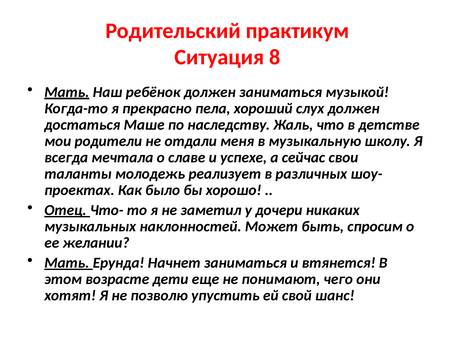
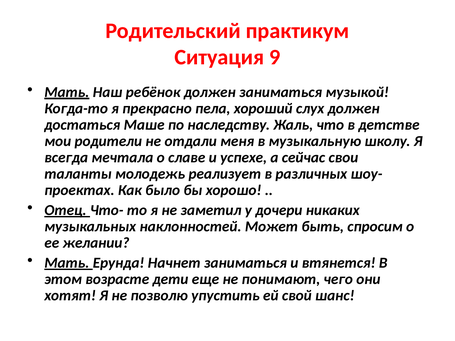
8: 8 -> 9 (275, 57)
